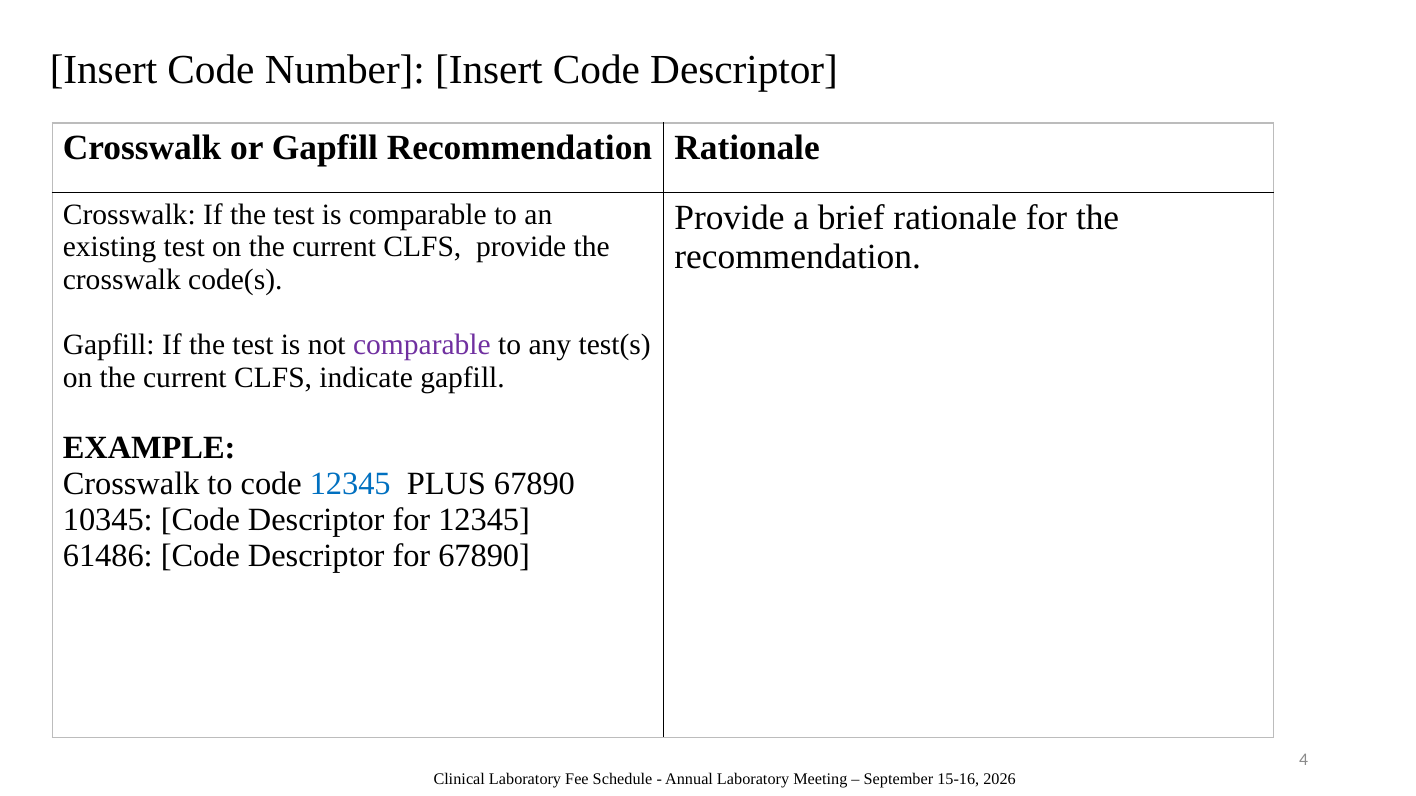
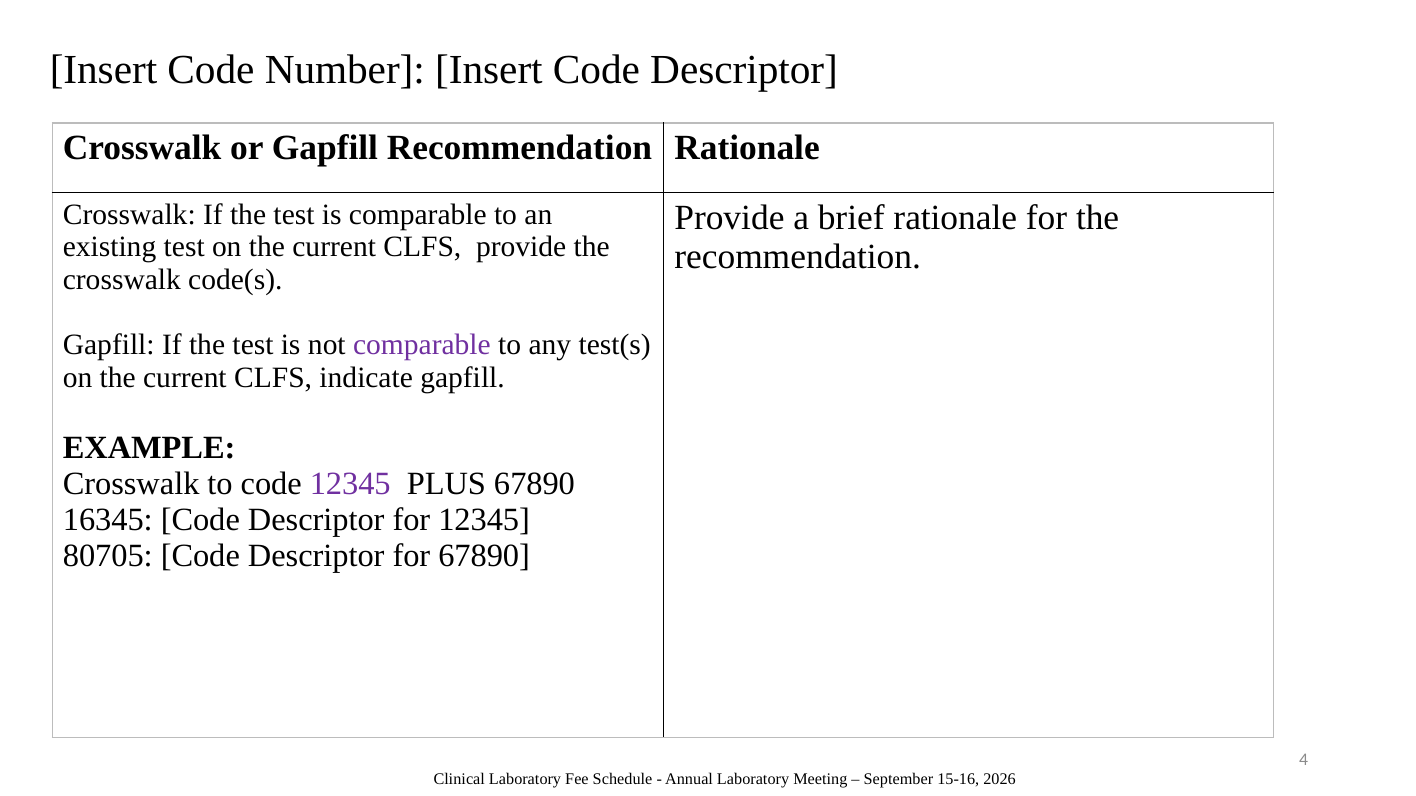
12345 colour: blue -> purple (350, 484)
10345: 10345 -> 16345 (108, 520)
61486: 61486 -> 80705 (108, 556)
